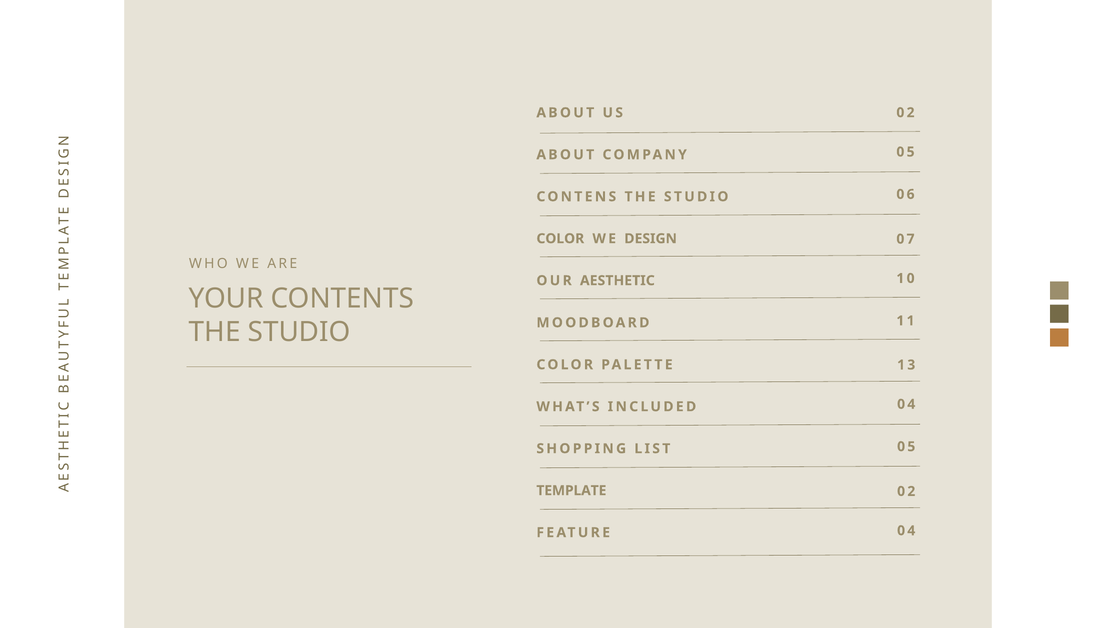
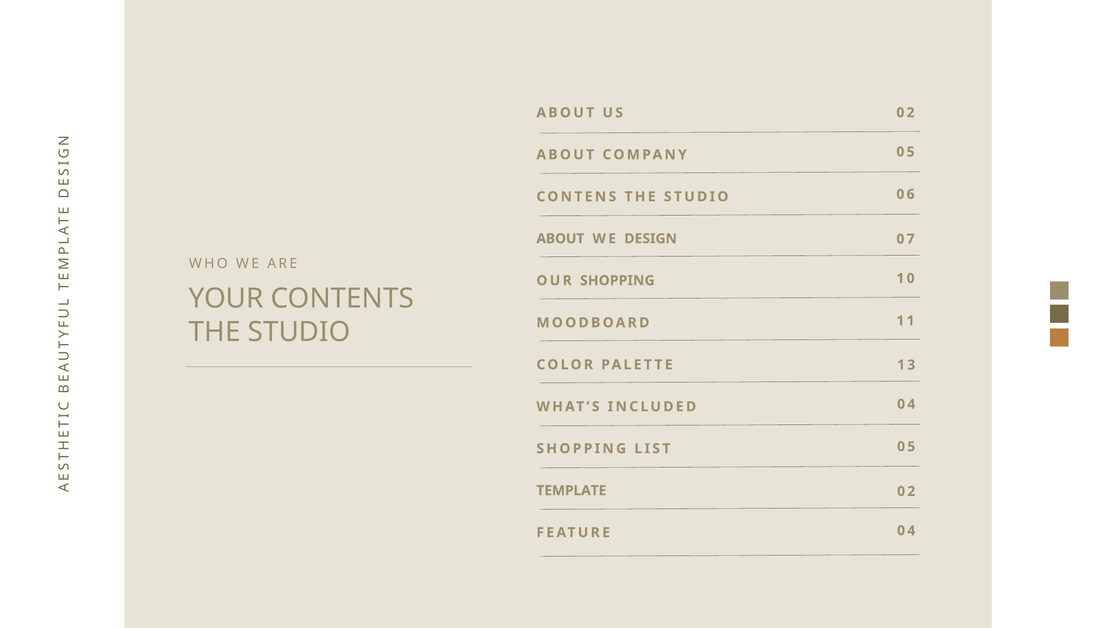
COLOR: COLOR -> ABOUT (560, 239)
OUR AESTHETIC: AESTHETIC -> SHOPPING (617, 281)
